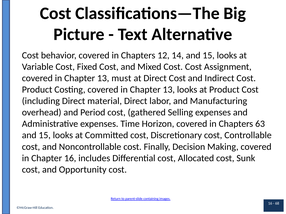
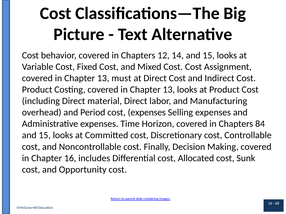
cost gathered: gathered -> expenses (147, 113)
63: 63 -> 84 (260, 124)
